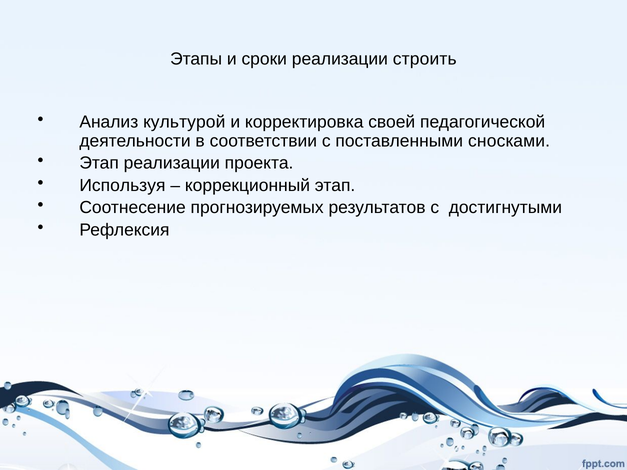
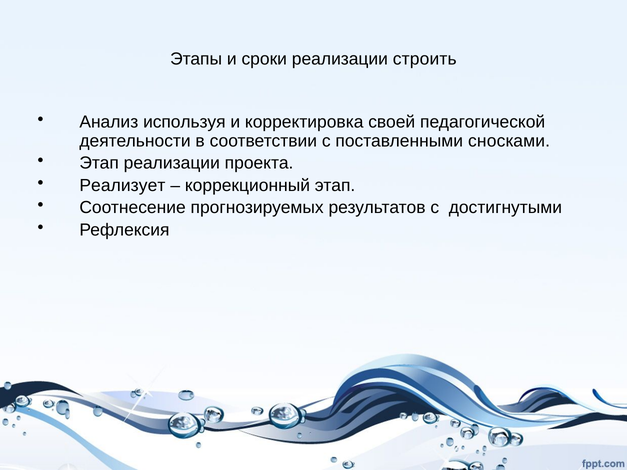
культурой: культурой -> используя (184, 122)
Используя: Используя -> Реализует (122, 186)
